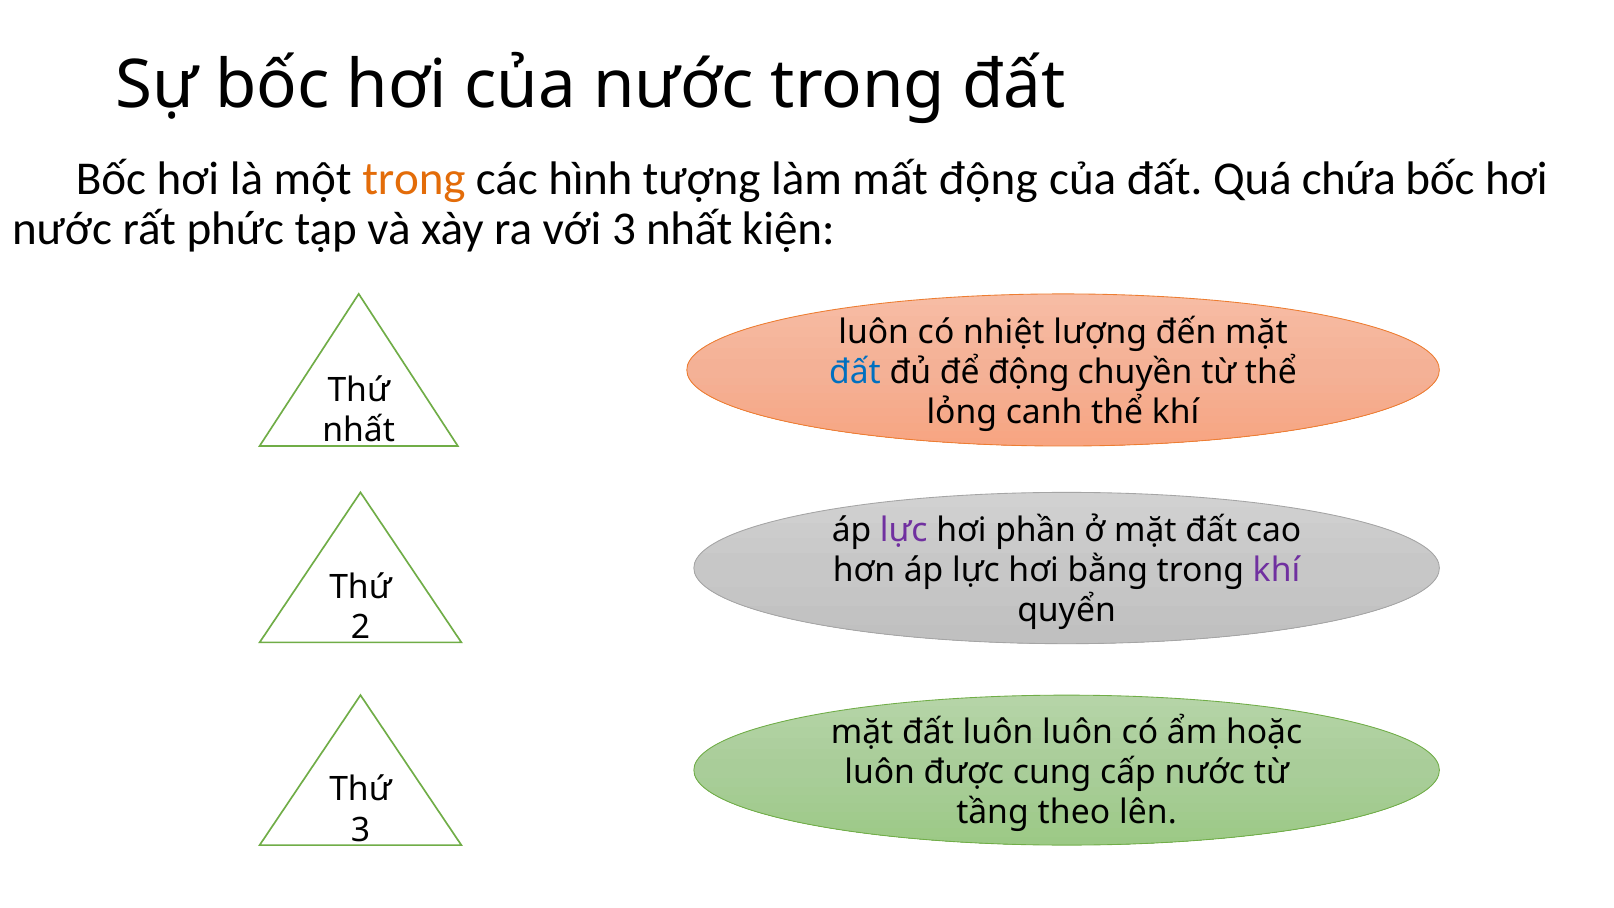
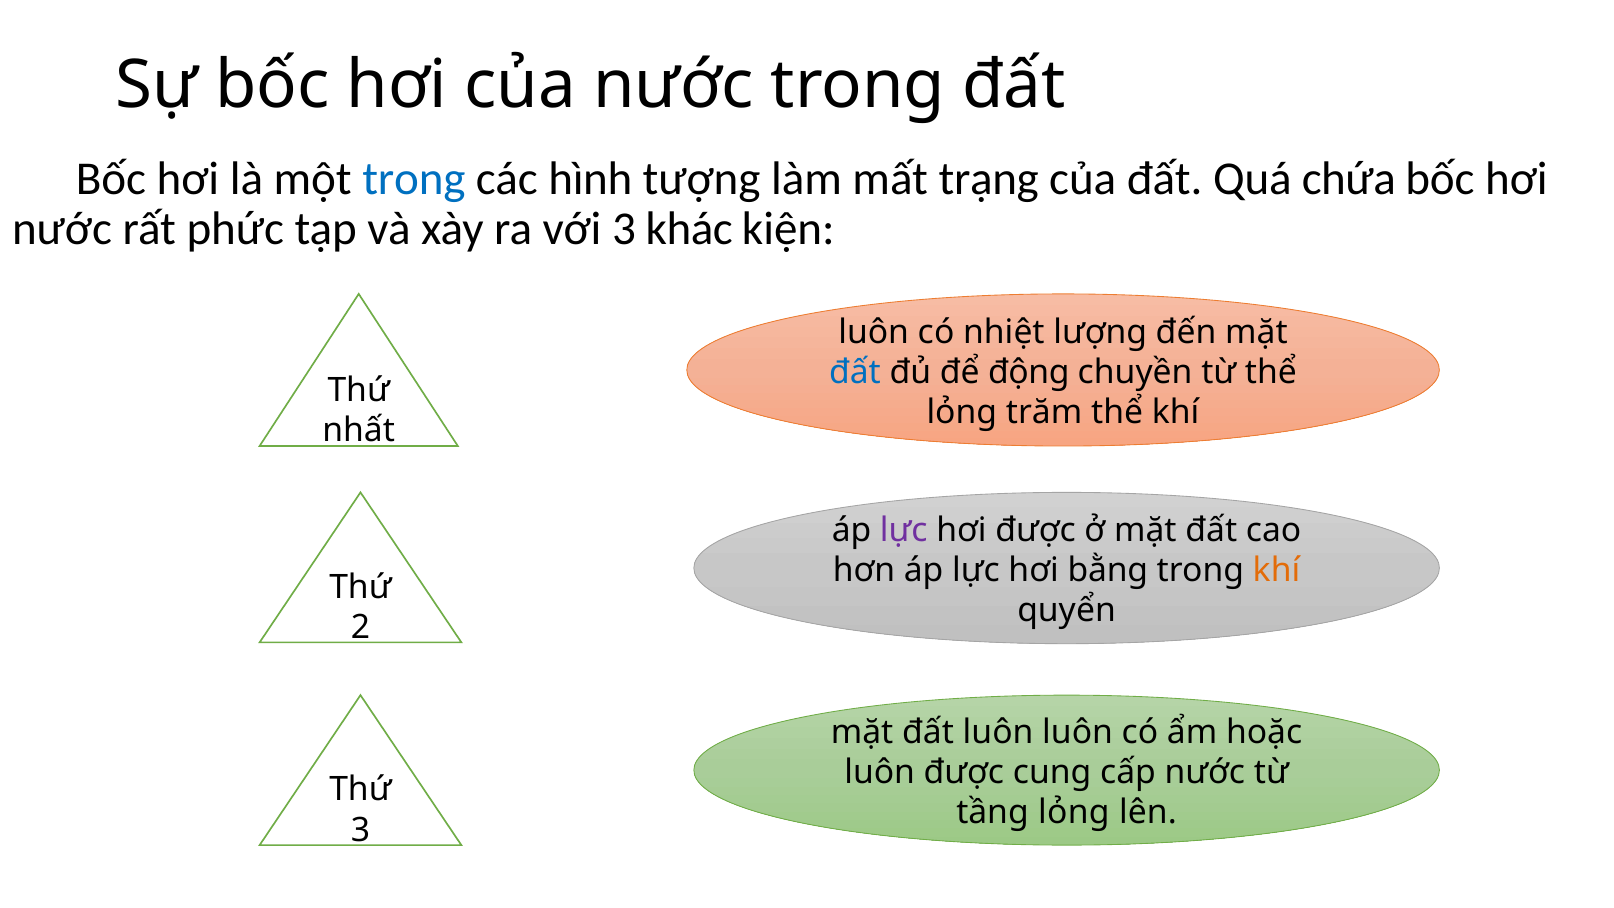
trong colour: orange -> blue (414, 179)
mất động: động -> trạng (989, 179)
3 nhất: nhất -> khác (689, 229)
canh: canh -> trăm (1044, 413)
hơi phần: phần -> được (1036, 530)
khí colour: purple -> orange (1277, 570)
tầng theo: theo -> lỏng (1074, 813)
